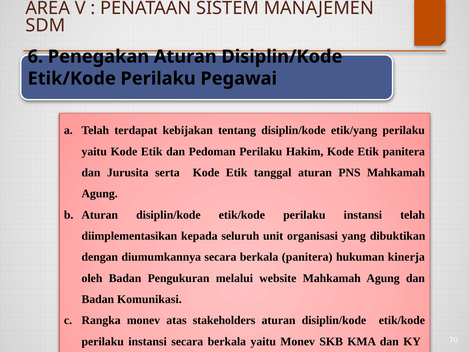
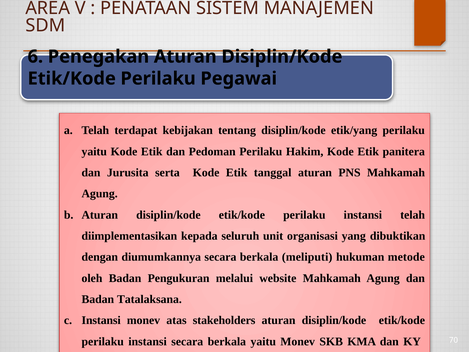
berkala panitera: panitera -> meliputi (307, 257)
kinerja: kinerja -> metode (406, 257)
Komunikasi: Komunikasi -> Tatalaksana (149, 299)
Rangka: Rangka -> Instansi (101, 320)
